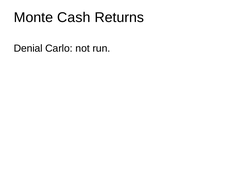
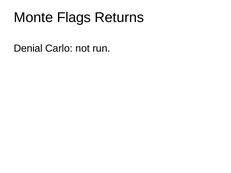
Cash: Cash -> Flags (74, 18)
